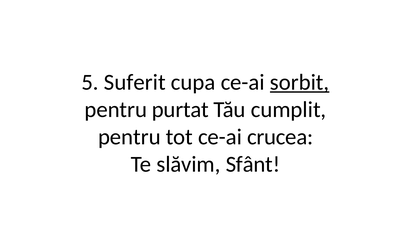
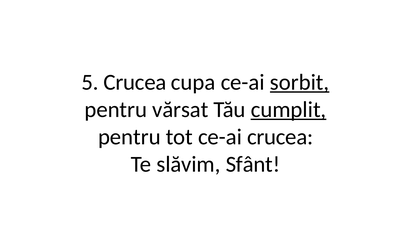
5 Suferit: Suferit -> Crucea (135, 82)
purtat: purtat -> vărsat (180, 110)
cumplit underline: none -> present (289, 110)
